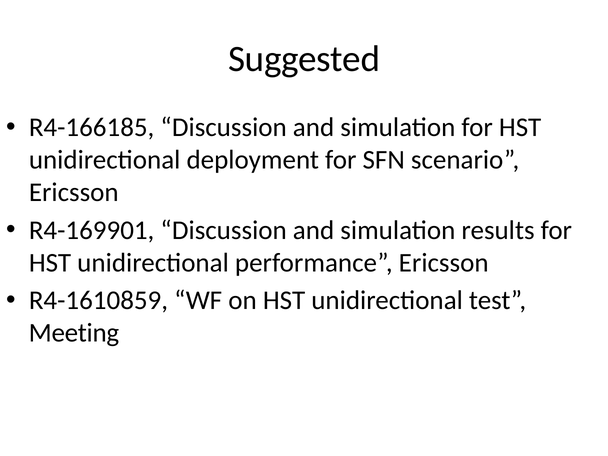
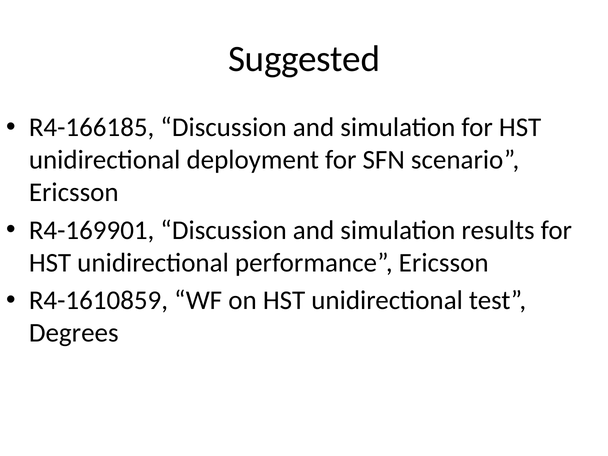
Meeting: Meeting -> Degrees (74, 333)
